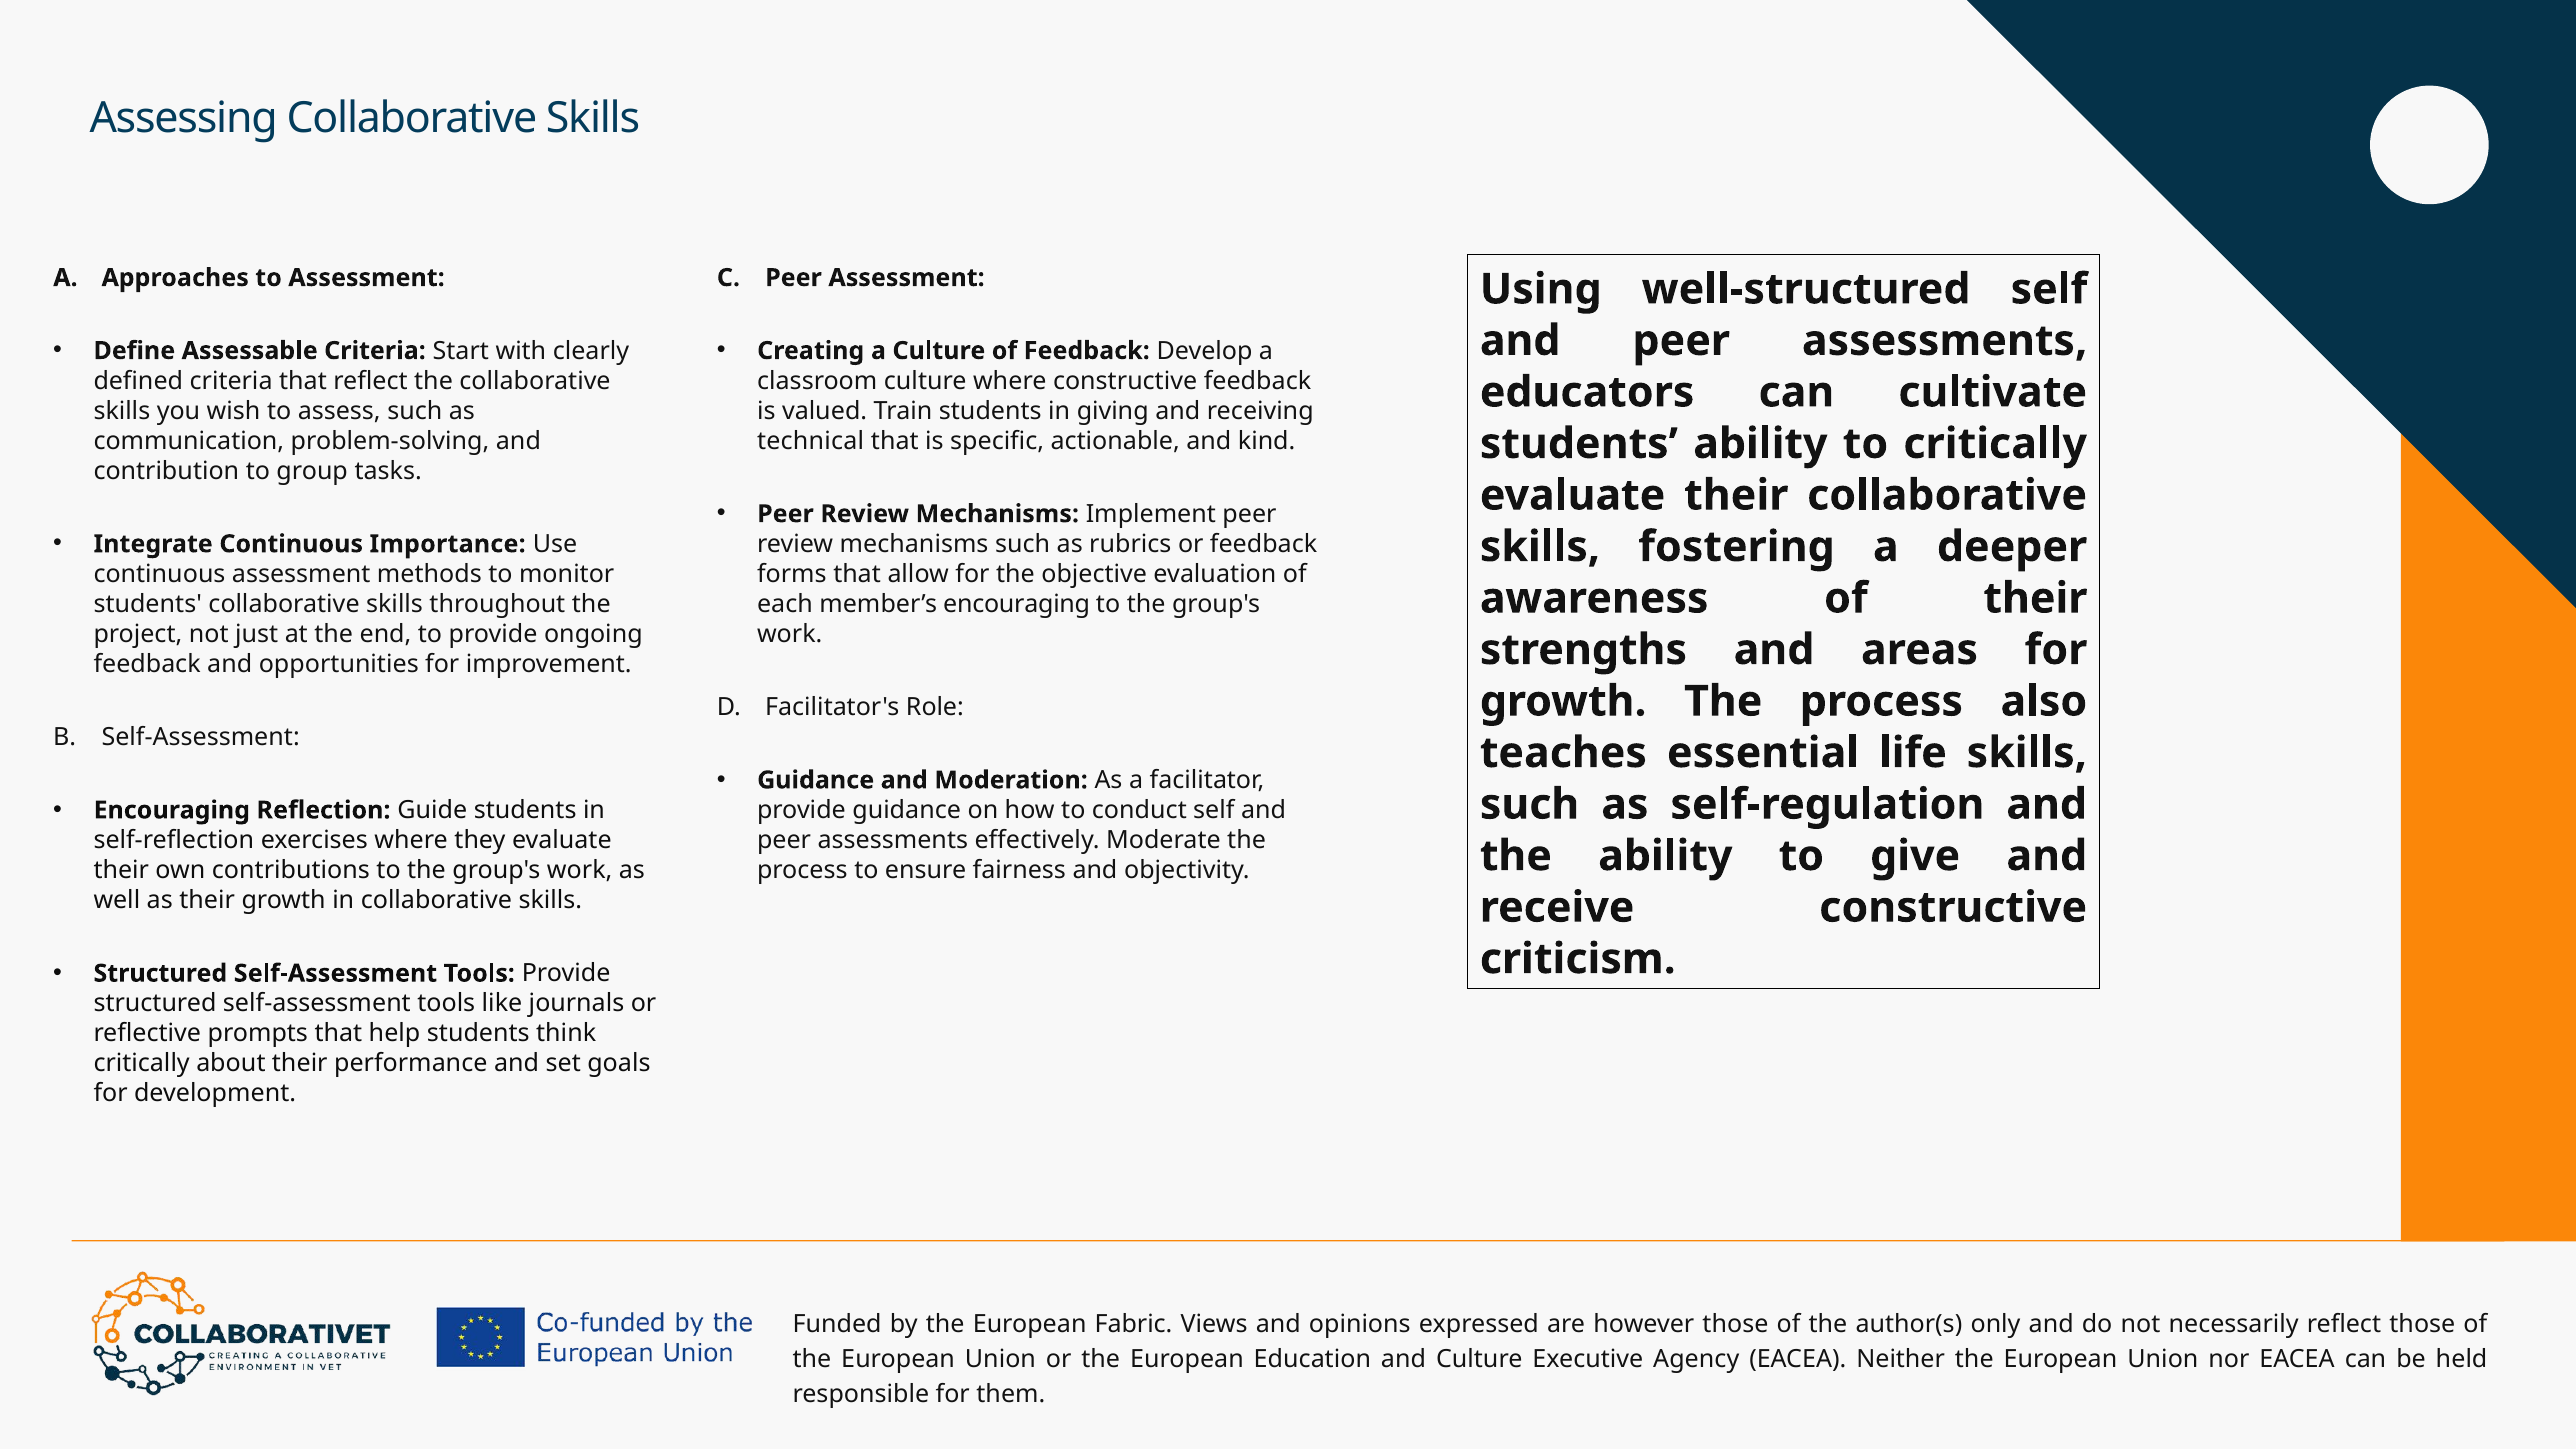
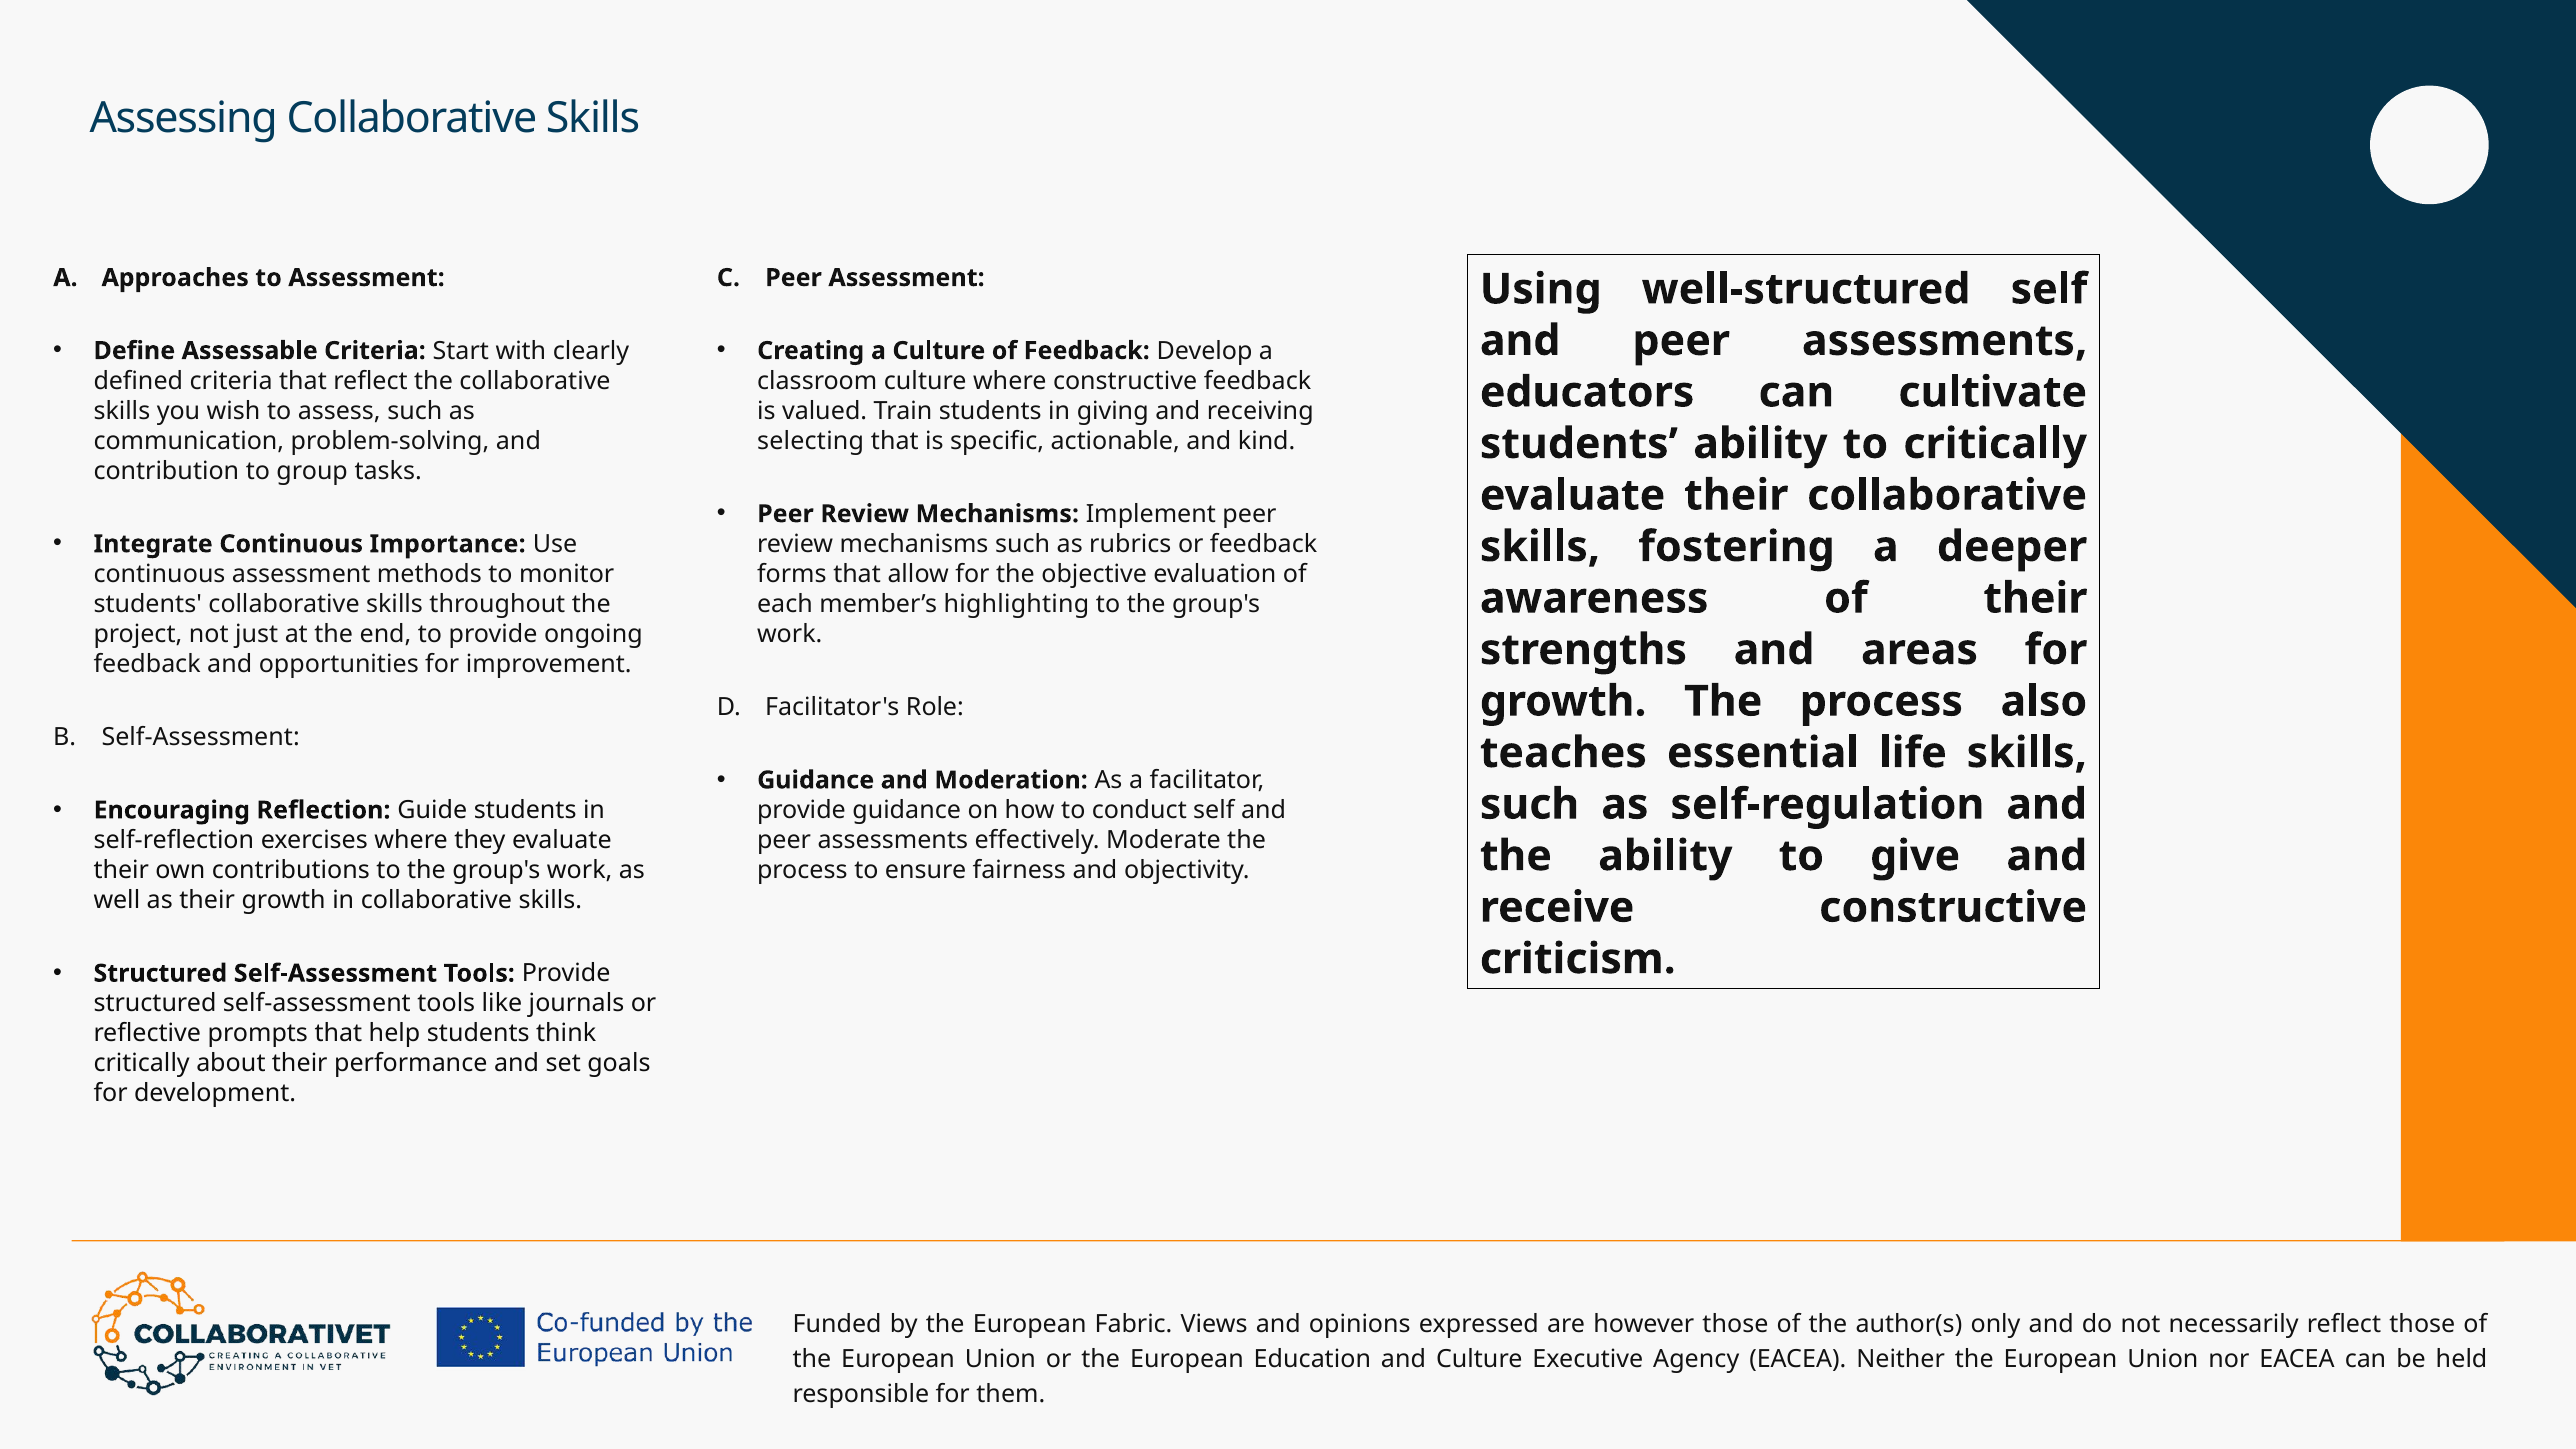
technical: technical -> selecting (811, 441)
member’s encouraging: encouraging -> highlighting (1016, 604)
